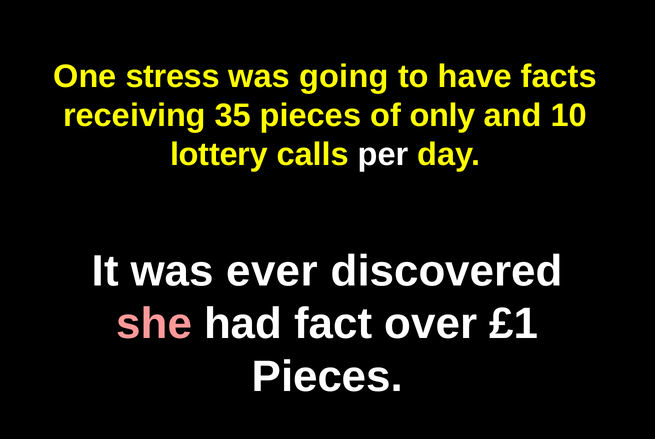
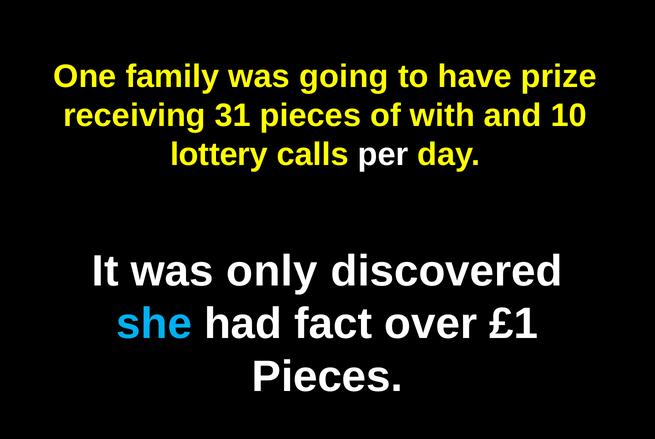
stress: stress -> family (173, 77)
facts: facts -> prize (559, 77)
35: 35 -> 31 (233, 116)
only: only -> with (442, 116)
ever: ever -> only (272, 272)
she colour: pink -> light blue (154, 324)
